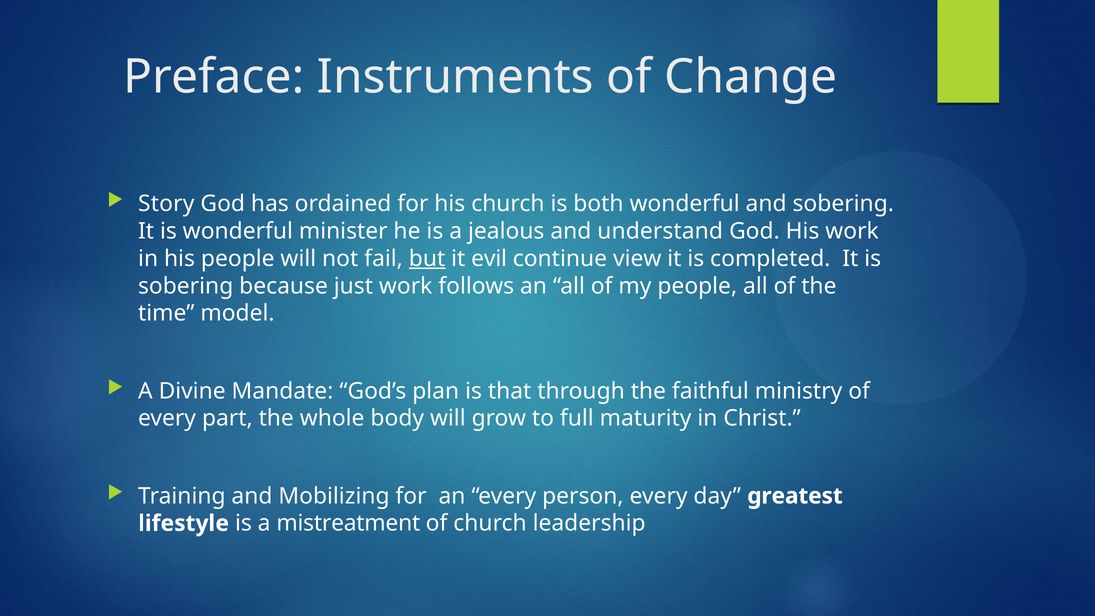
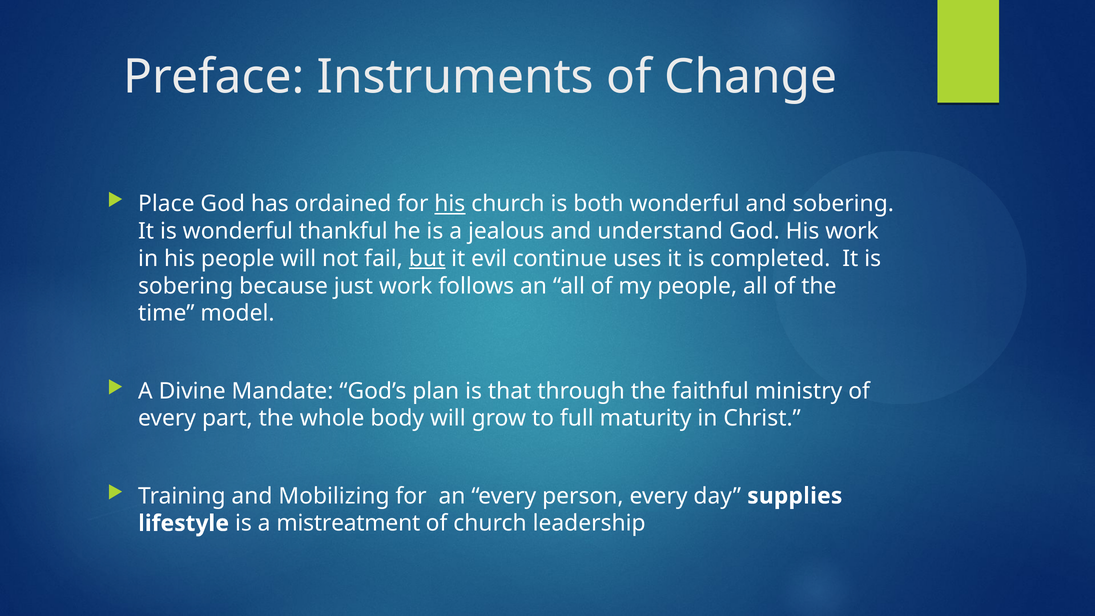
Story: Story -> Place (166, 204)
his underline: none -> present (450, 204)
minister: minister -> thankful (343, 231)
view: view -> uses (637, 259)
greatest: greatest -> supplies (795, 496)
